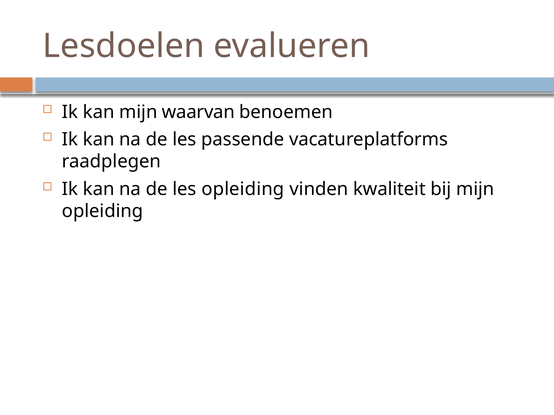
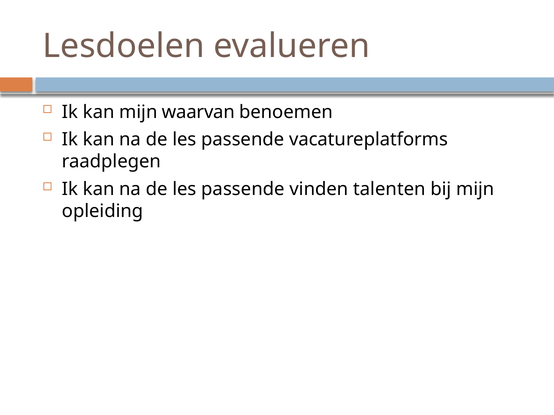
opleiding: opleiding -> passende (243, 189)
kwaliteit: kwaliteit -> talenten (389, 189)
